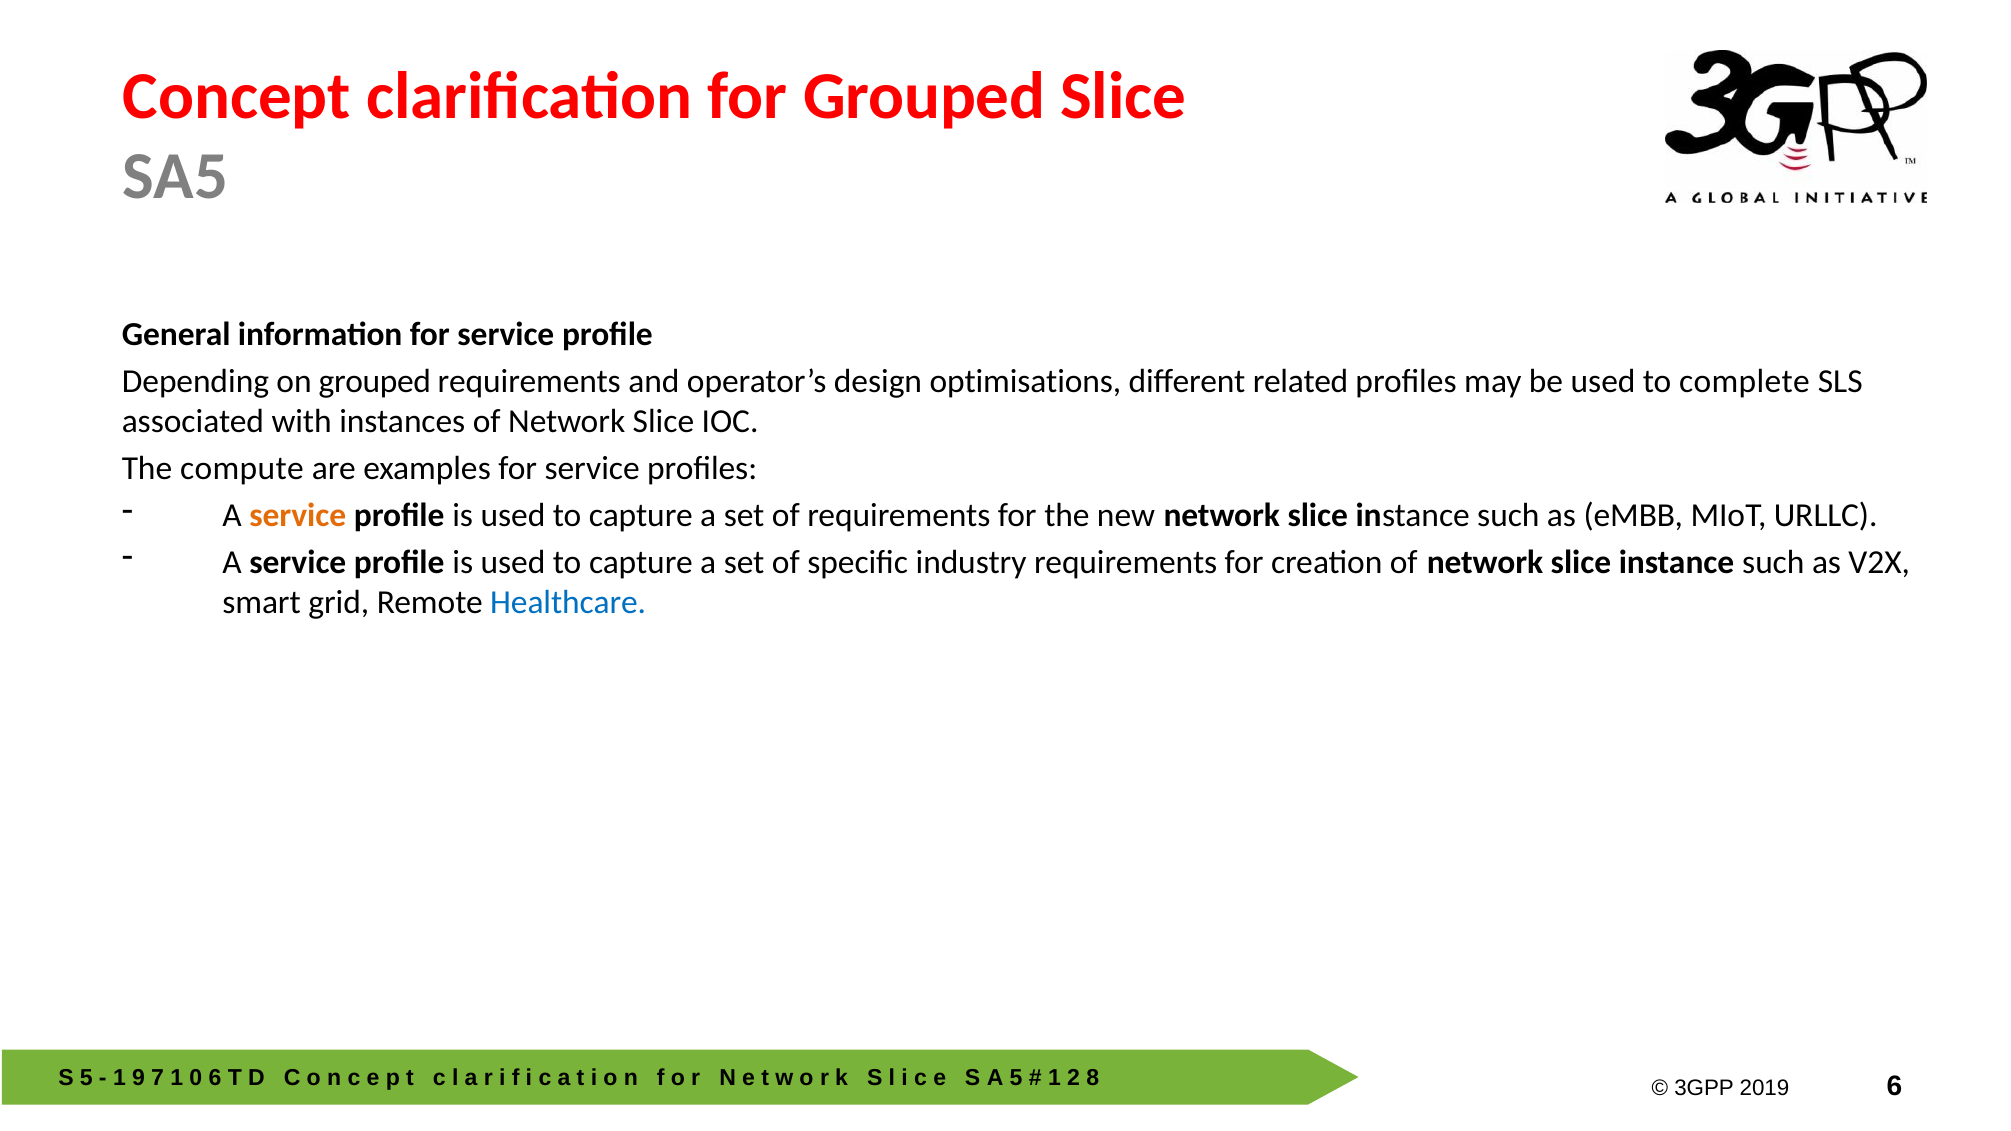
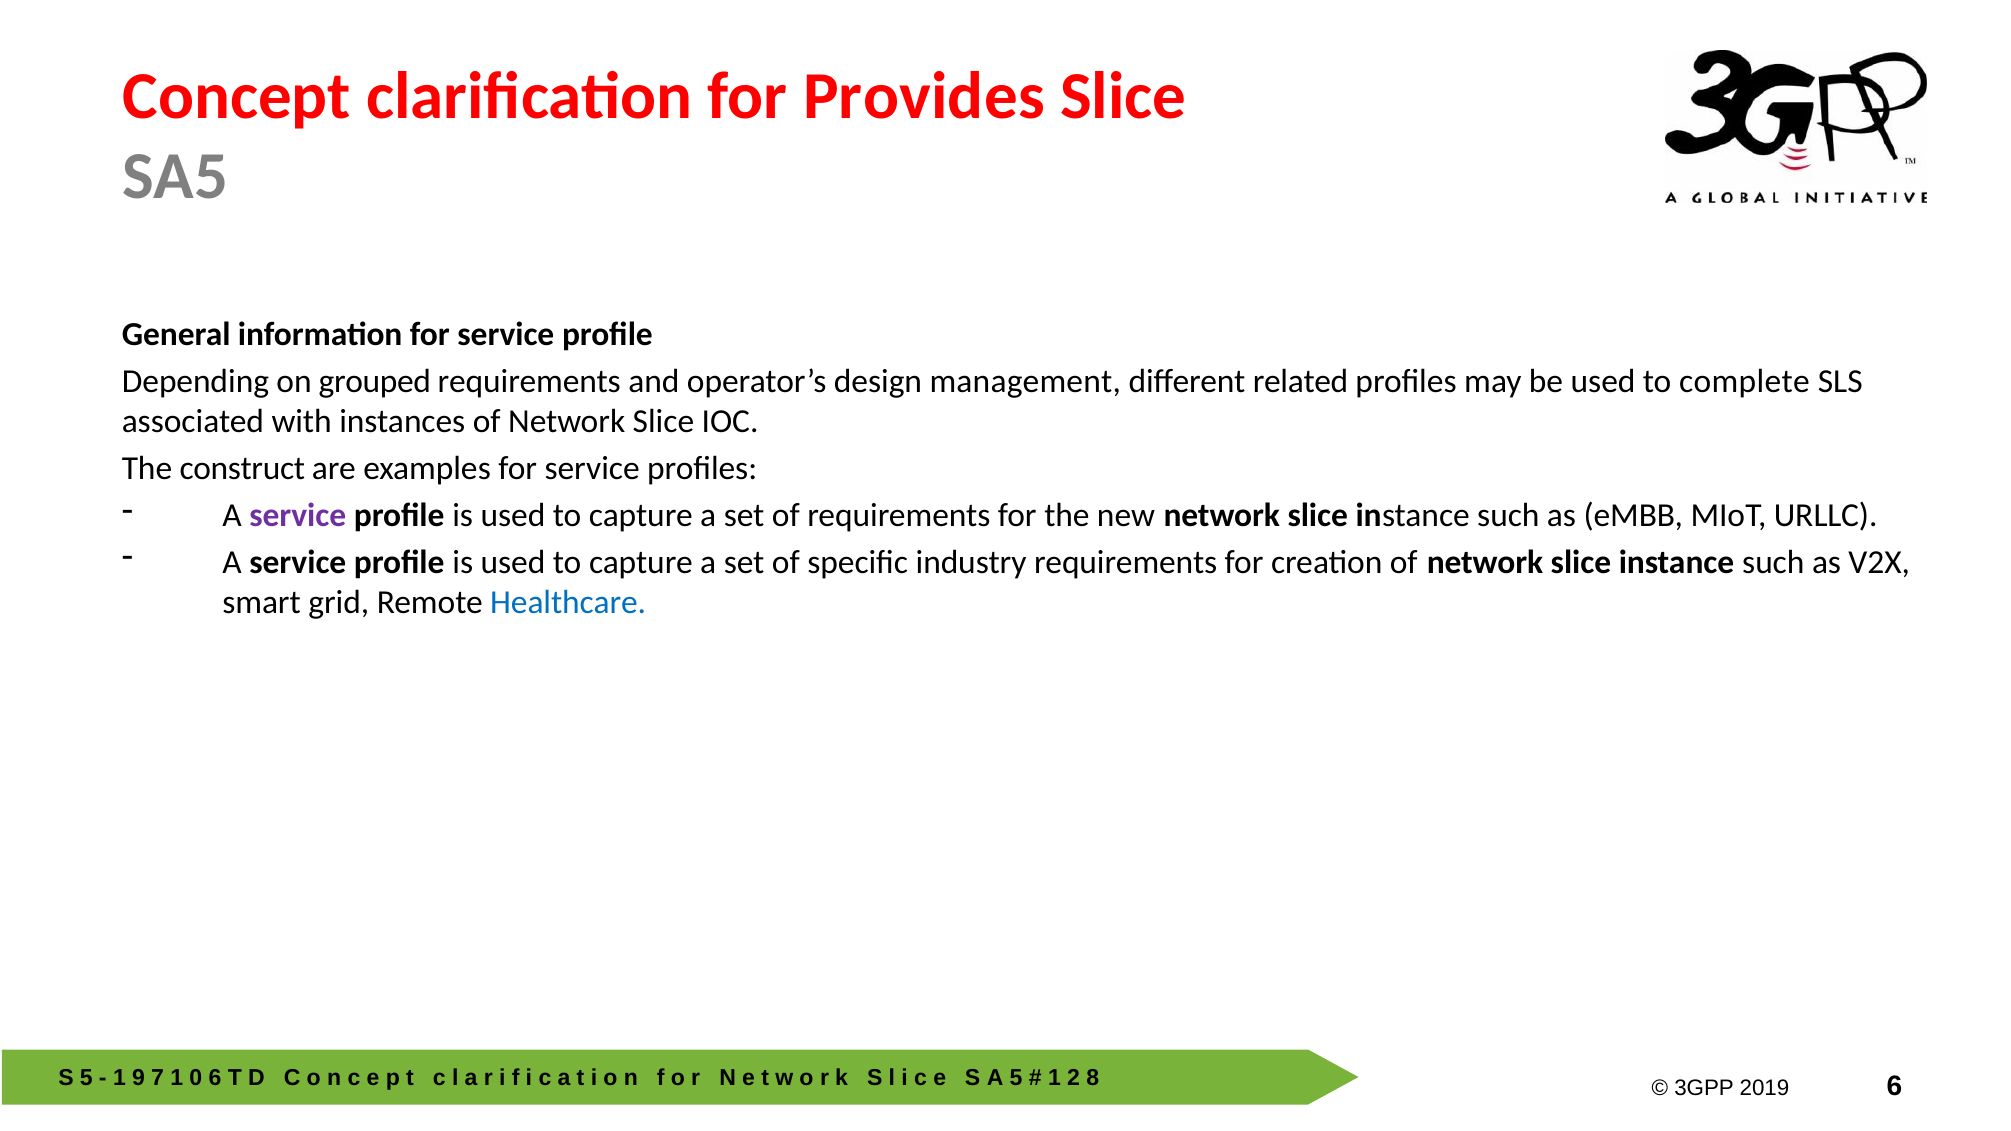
for Grouped: Grouped -> Provides (924, 96)
optimisations: optimisations -> management (1025, 382)
compute: compute -> construct (242, 469)
service colour: orange -> purple (298, 516)
